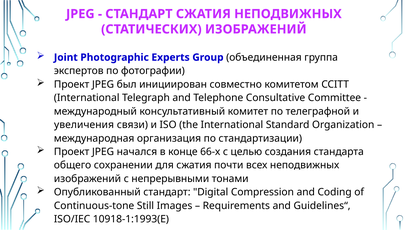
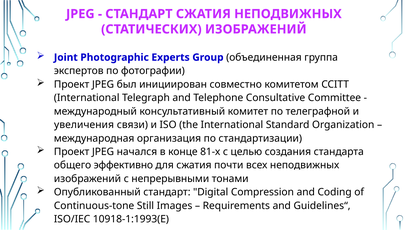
66-х: 66-х -> 81-х (210, 151)
сохранении: сохранении -> эффективно (123, 165)
